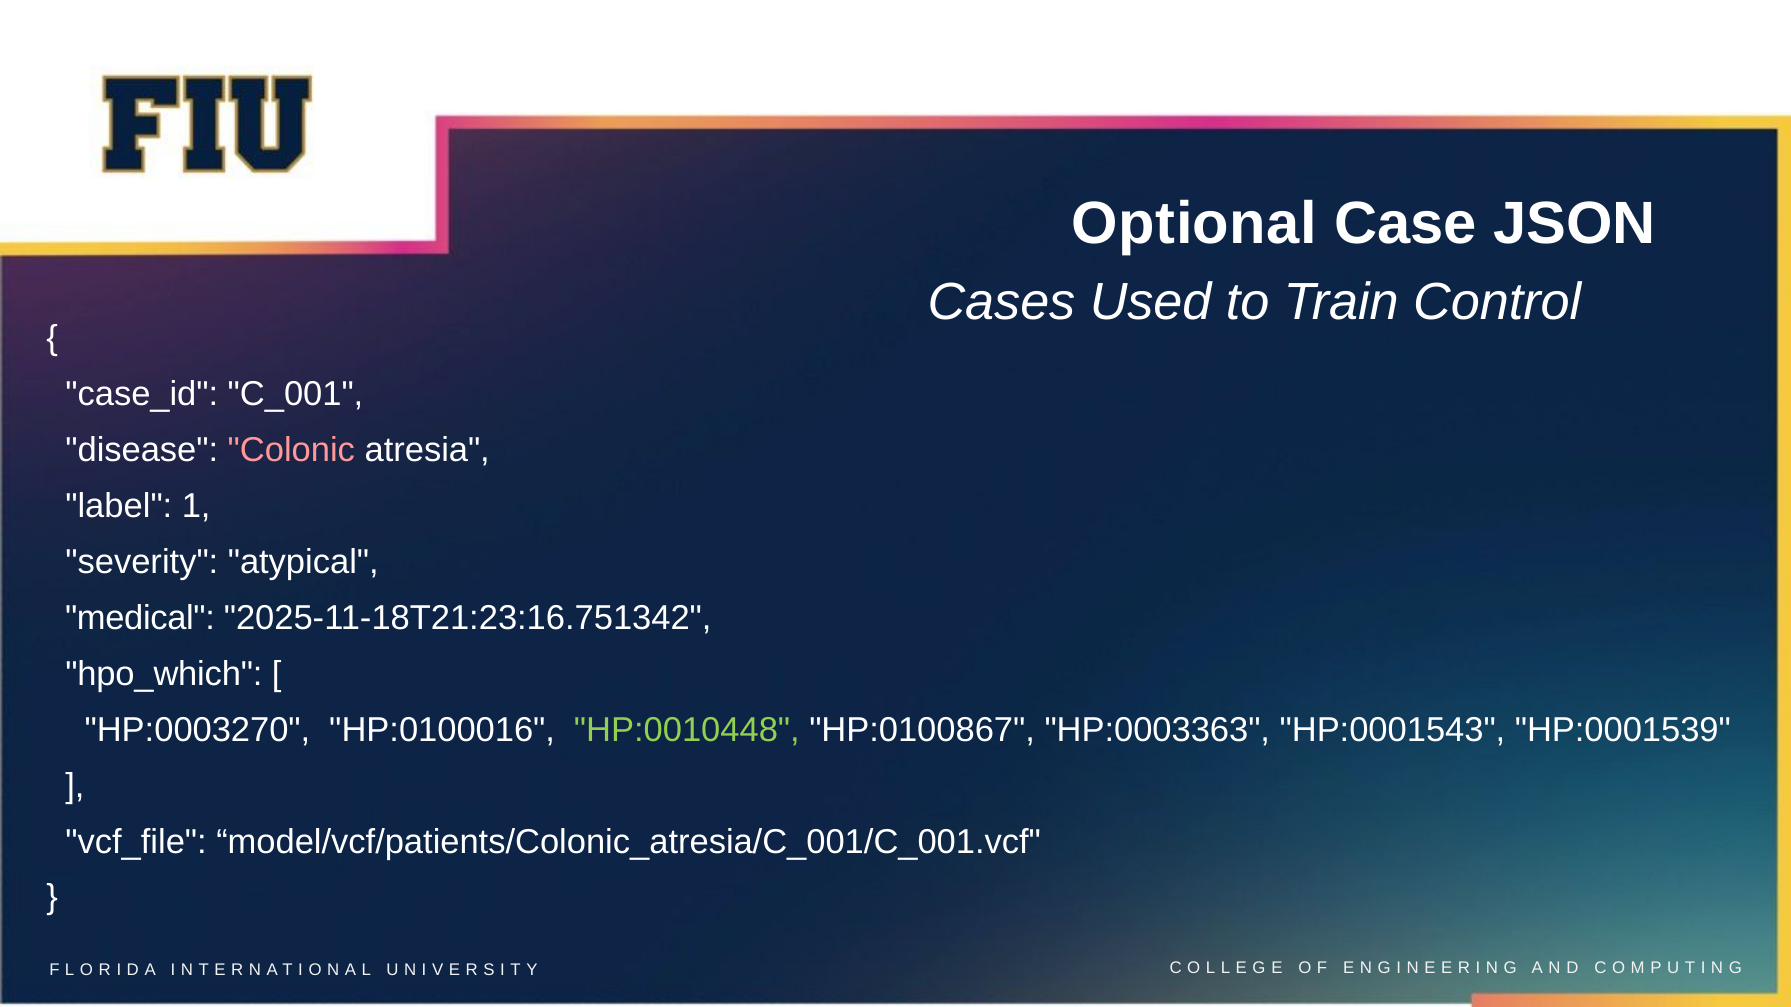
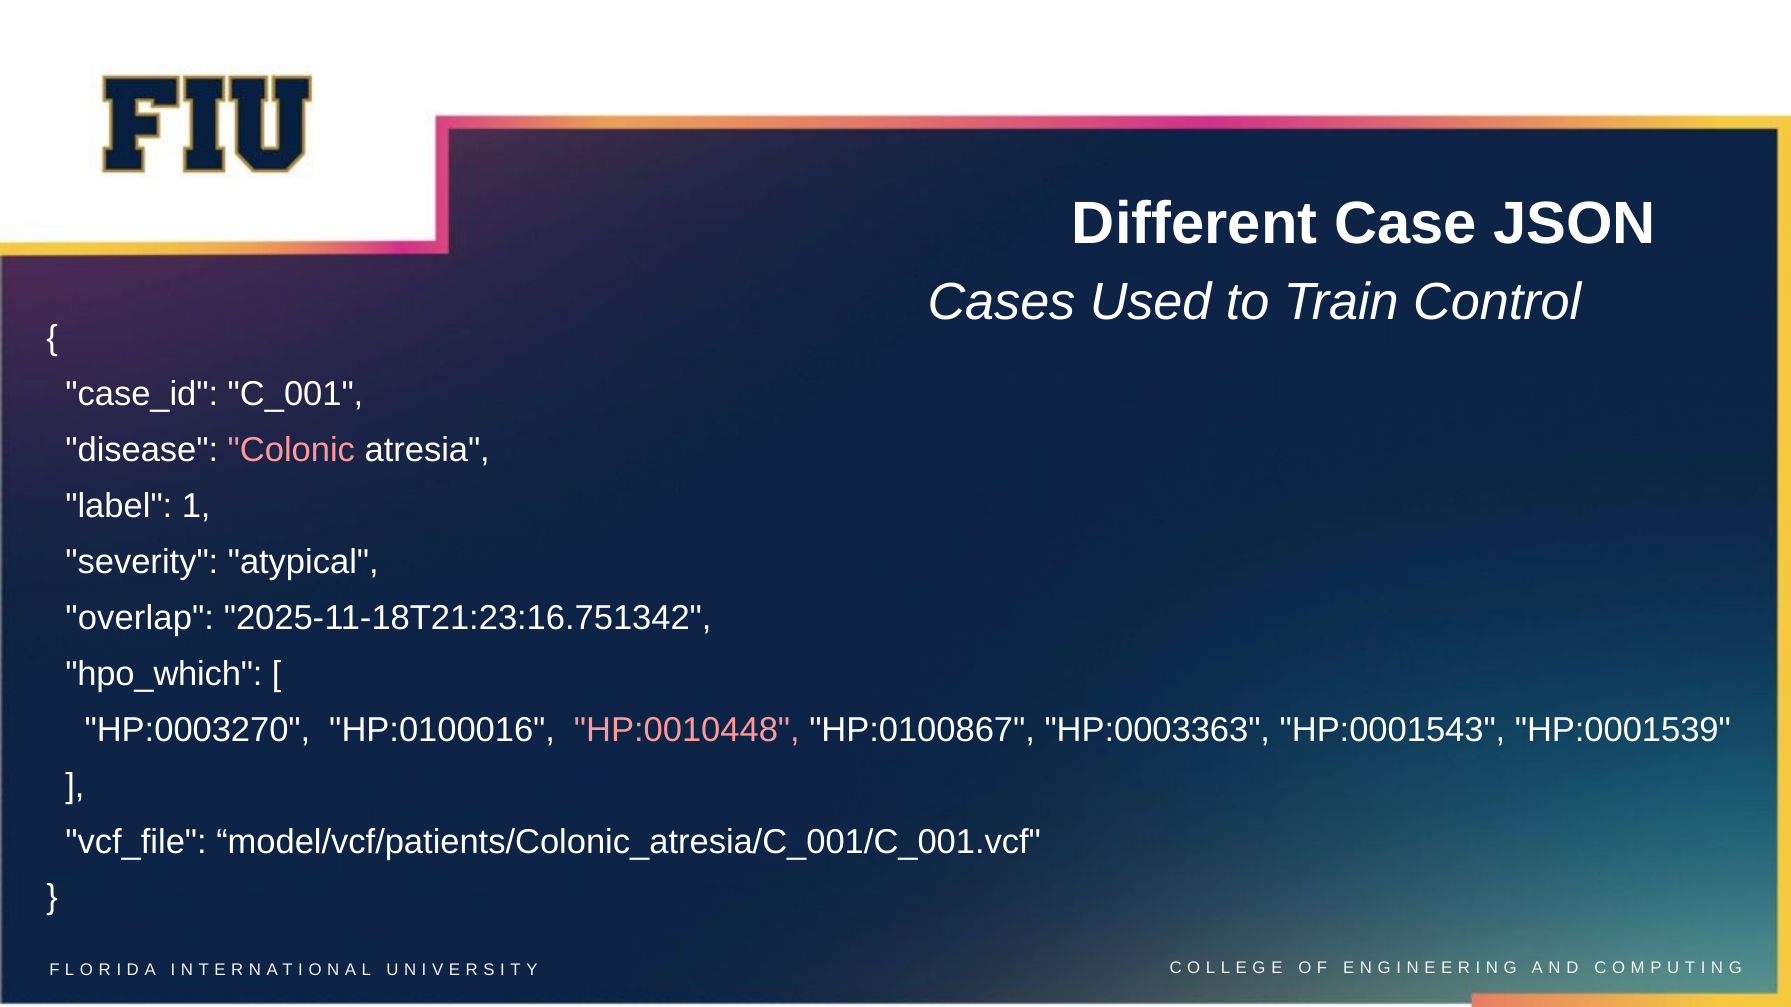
Optional: Optional -> Different (1195, 224)
medical: medical -> overlap (140, 618)
HP:0010448 colour: light green -> pink (687, 730)
